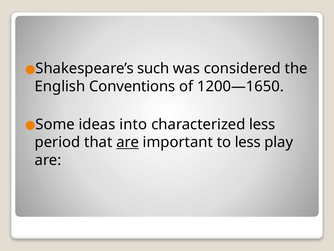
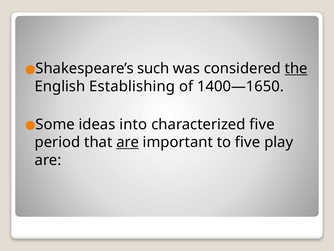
the underline: none -> present (296, 68)
Conventions: Conventions -> Establishing (132, 86)
1200—1650: 1200—1650 -> 1400—1650 (240, 86)
characterized less: less -> five (262, 124)
to less: less -> five (248, 142)
